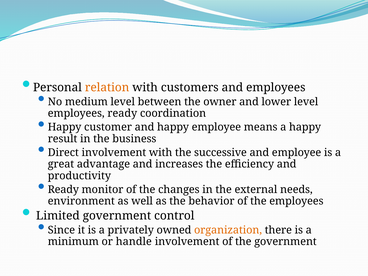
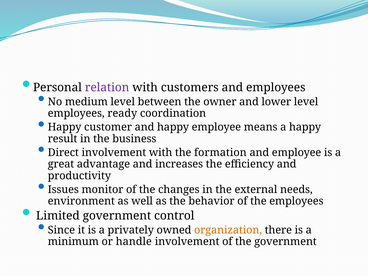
relation colour: orange -> purple (107, 88)
successive: successive -> formation (220, 153)
Ready: Ready -> Issues (63, 190)
